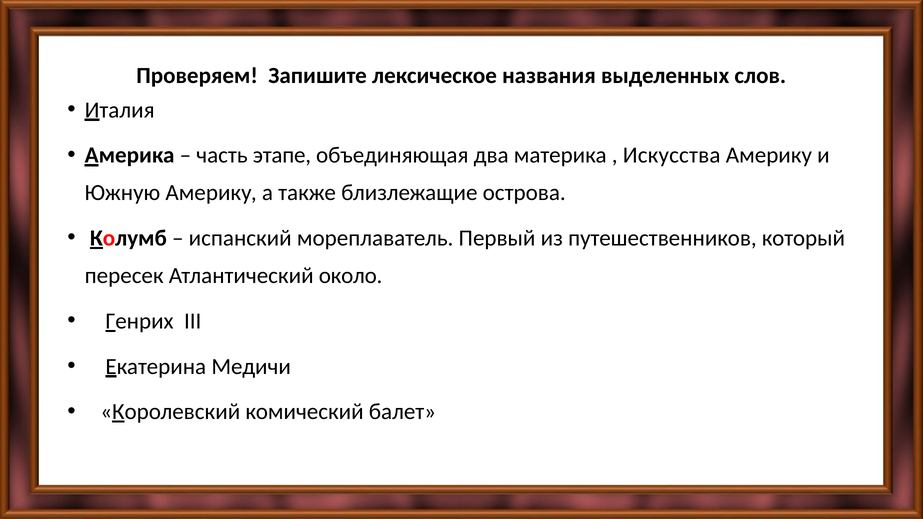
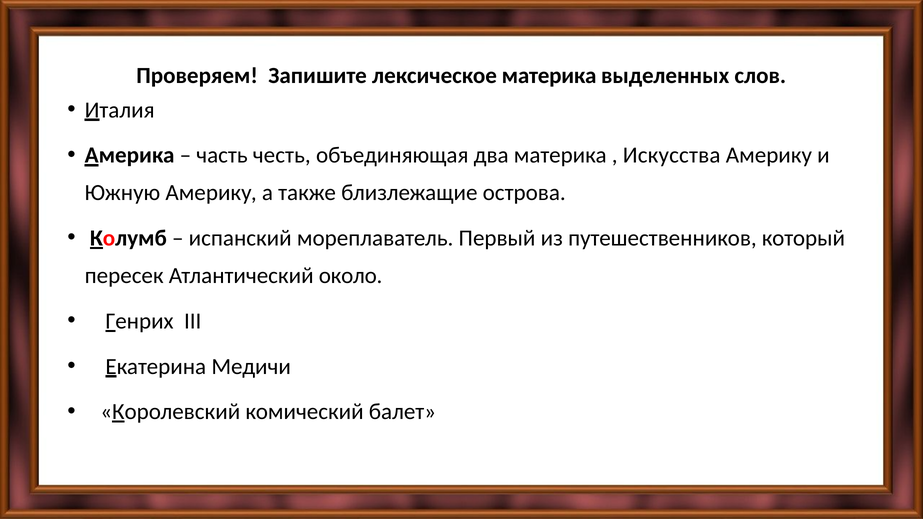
лексическое названия: названия -> материка (549, 76)
этапе: этапе -> честь (282, 155)
